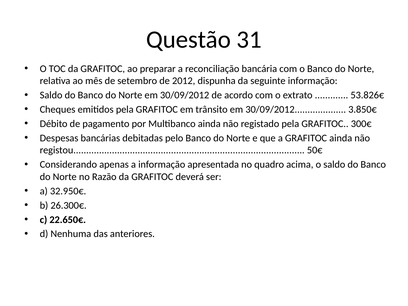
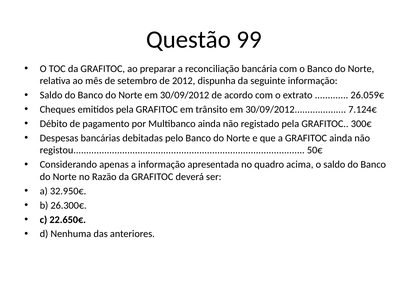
31: 31 -> 99 (249, 39)
53.826€: 53.826€ -> 26.059€ (367, 95)
3.850€: 3.850€ -> 7.124€ (363, 109)
